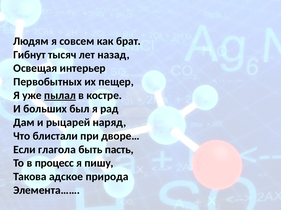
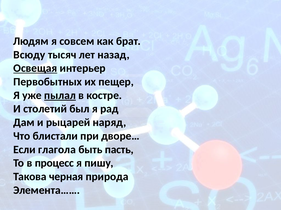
Гибнут: Гибнут -> Всюду (29, 55)
Освещая underline: none -> present (35, 69)
больших: больших -> столетий (45, 109)
адское: адское -> черная (66, 177)
